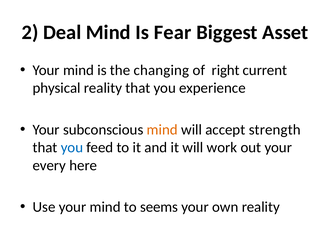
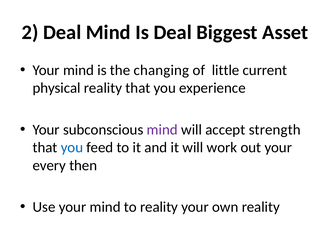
Is Fear: Fear -> Deal (173, 32)
right: right -> little (226, 70)
mind colour: orange -> purple (162, 130)
here: here -> then (83, 166)
to seems: seems -> reality (159, 207)
